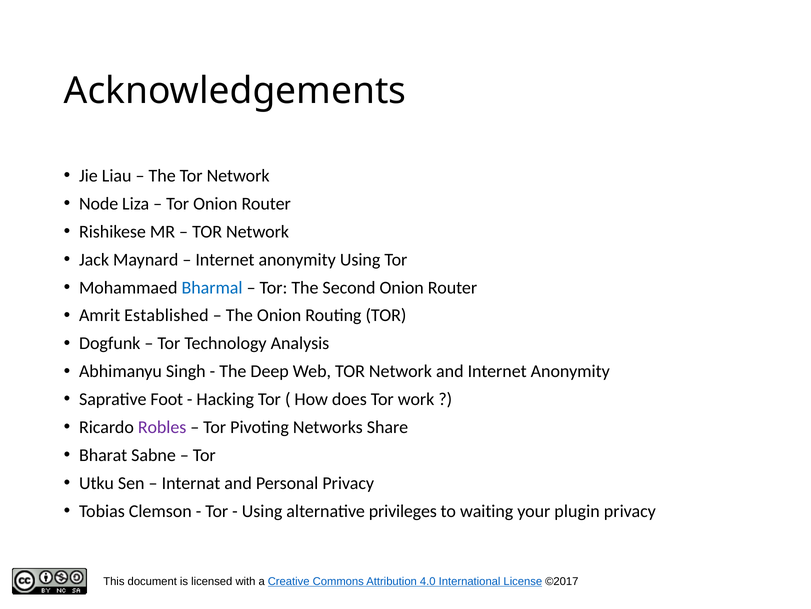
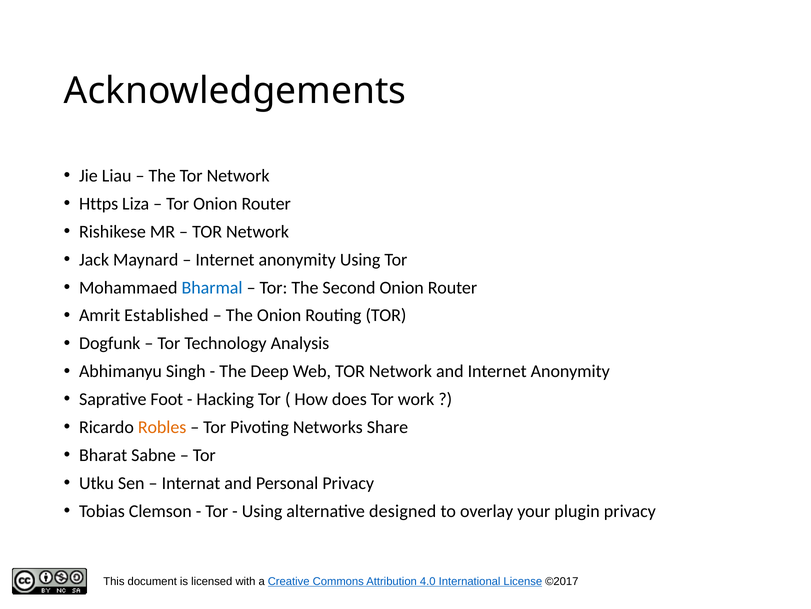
Node: Node -> Https (99, 203)
Robles colour: purple -> orange (162, 427)
privileges: privileges -> designed (403, 510)
waiting: waiting -> overlay (487, 510)
